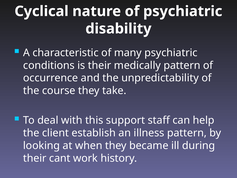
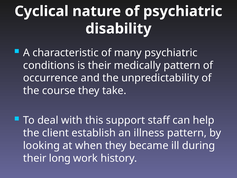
cant: cant -> long (60, 158)
